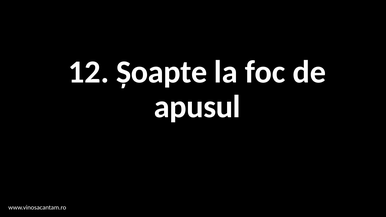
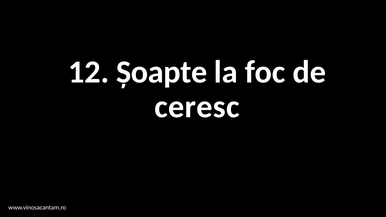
apusul: apusul -> ceresc (197, 107)
